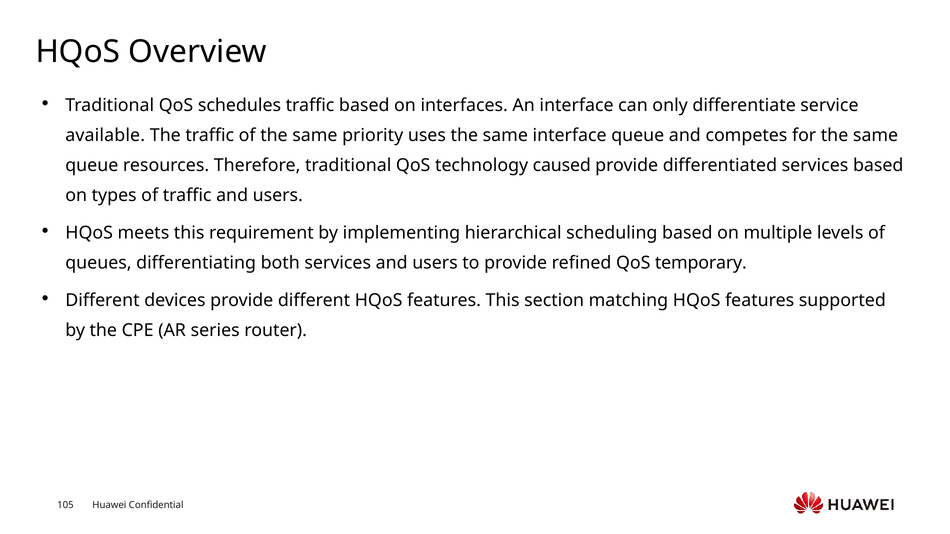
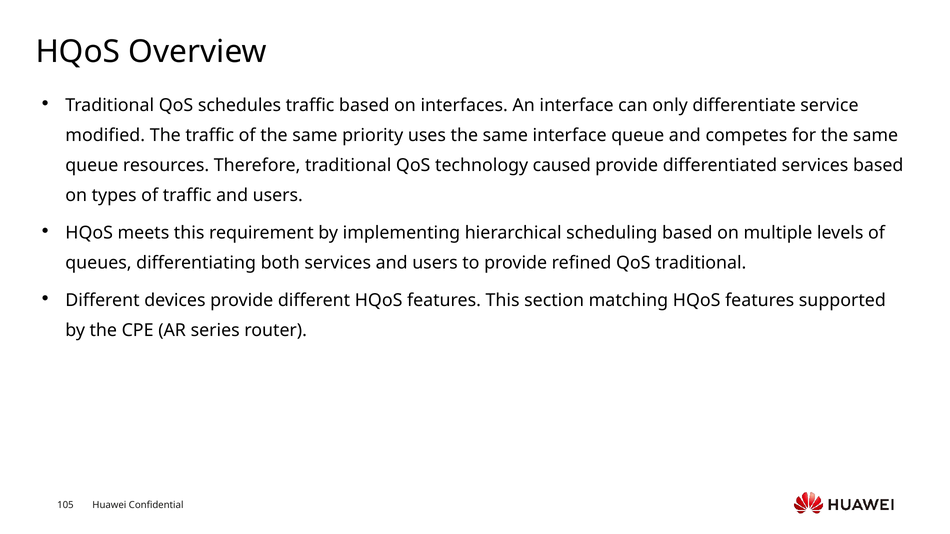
available: available -> modified (105, 135)
QoS temporary: temporary -> traditional (701, 263)
